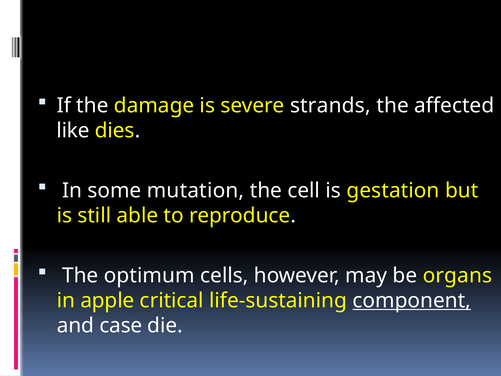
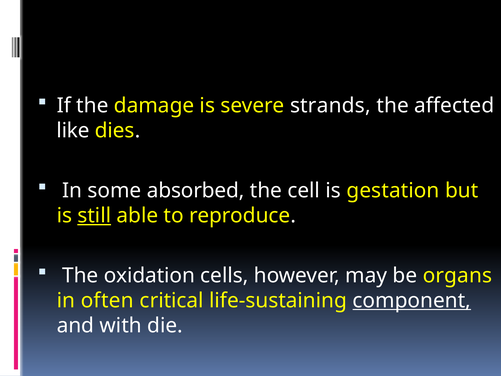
mutation: mutation -> absorbed (196, 190)
still underline: none -> present (94, 215)
optimum: optimum -> oxidation (149, 275)
apple: apple -> often (107, 300)
case: case -> with (121, 325)
